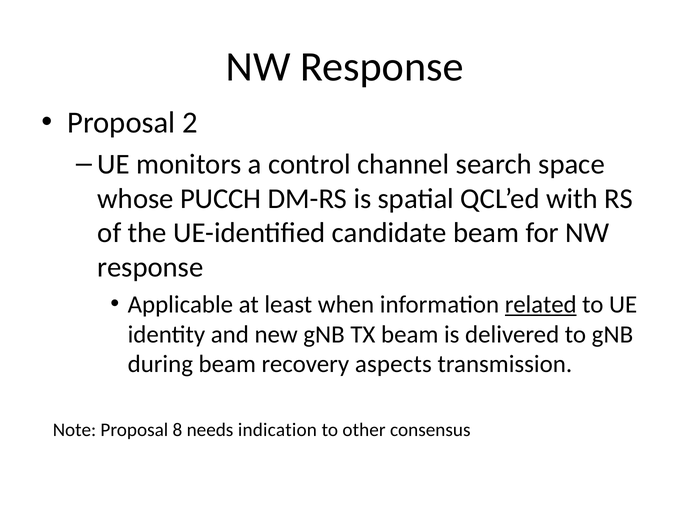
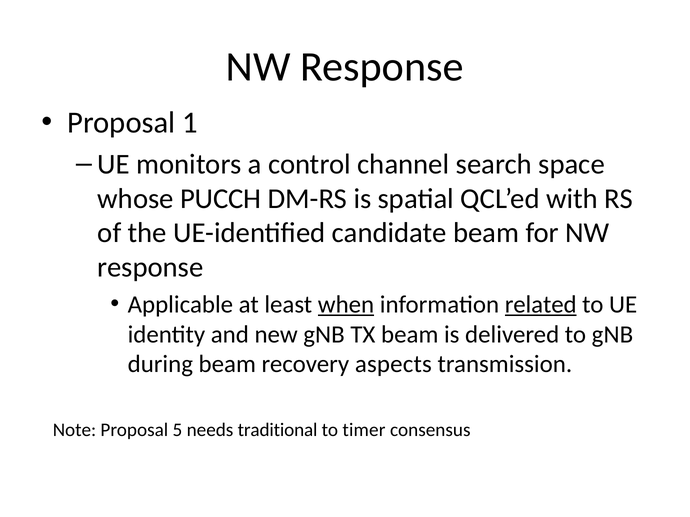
2: 2 -> 1 (190, 123)
when underline: none -> present (346, 305)
8: 8 -> 5 (177, 430)
indication: indication -> traditional (278, 430)
other: other -> timer (364, 430)
